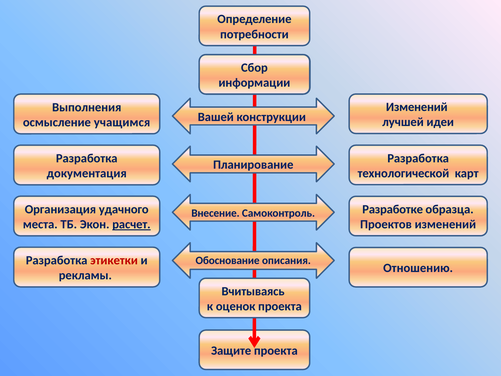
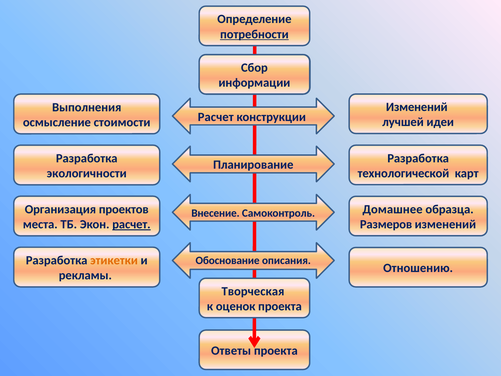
потребности underline: none -> present (254, 34)
Вашей: Вашей -> Расчет (216, 117)
учащимся: учащимся -> стоимости (122, 122)
документация: документация -> экологичности (87, 173)
удачного: удачного -> проектов (124, 209)
Разработке: Разработке -> Домашнее (393, 209)
Проектов: Проектов -> Размеров (386, 224)
этикетки colour: red -> orange (114, 260)
Вчитываясь: Вчитываясь -> Творческая (253, 291)
Защите: Защите -> Ответы (231, 350)
